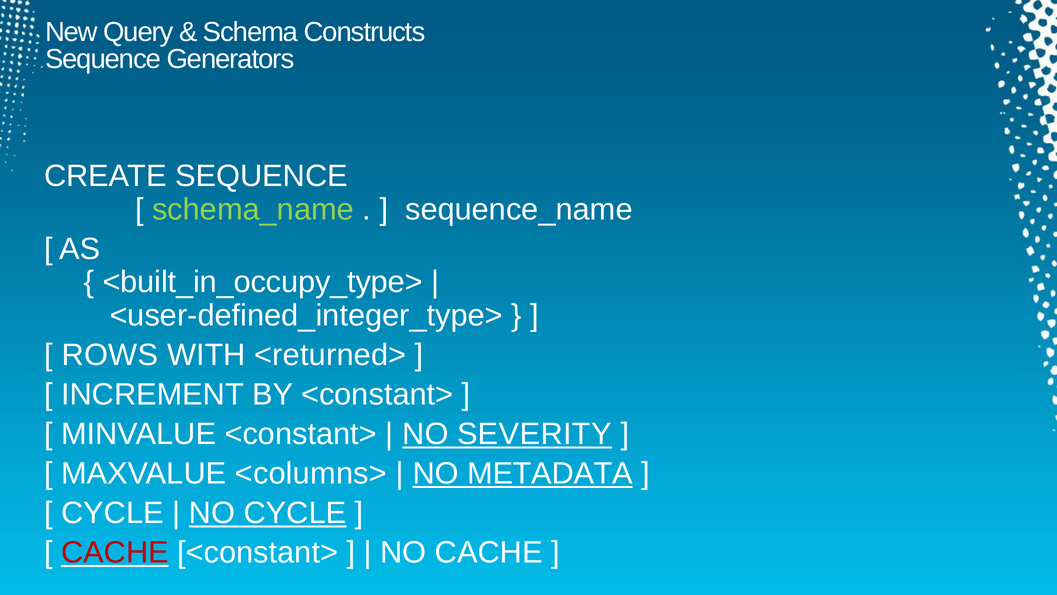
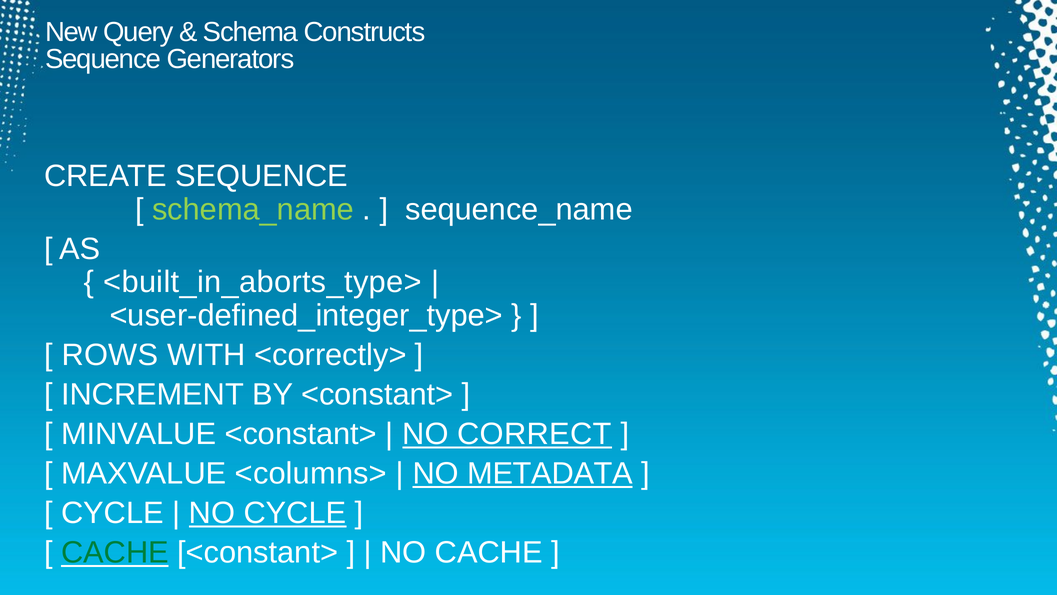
<built_in_occupy_type>: <built_in_occupy_type> -> <built_in_aborts_type> (262, 282)
<returned>: <returned> -> <correctly> (330, 355)
SEVERITY: SEVERITY -> CORRECT (534, 434)
CACHE colour: red -> green (115, 552)
